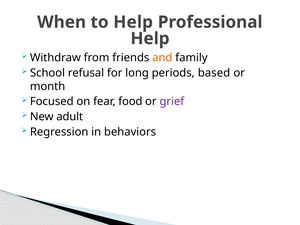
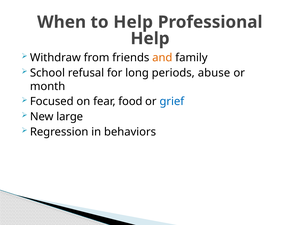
based: based -> abuse (214, 73)
grief colour: purple -> blue (172, 101)
adult: adult -> large (70, 117)
